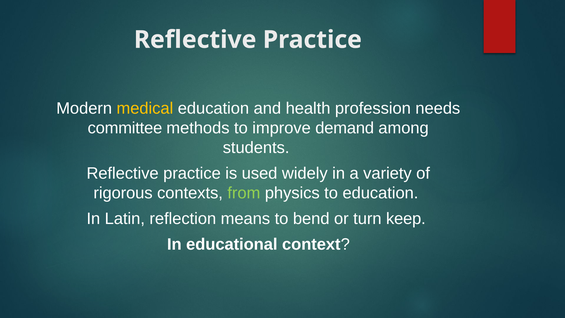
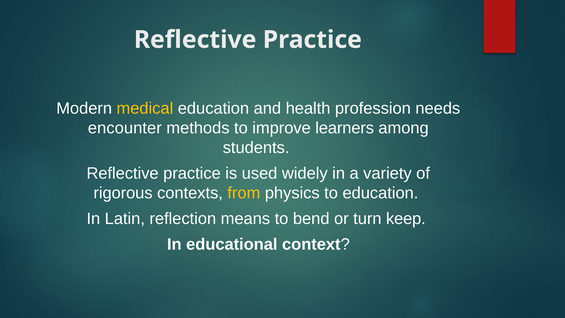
committee: committee -> encounter (125, 128)
demand: demand -> learners (345, 128)
from colour: light green -> yellow (244, 193)
